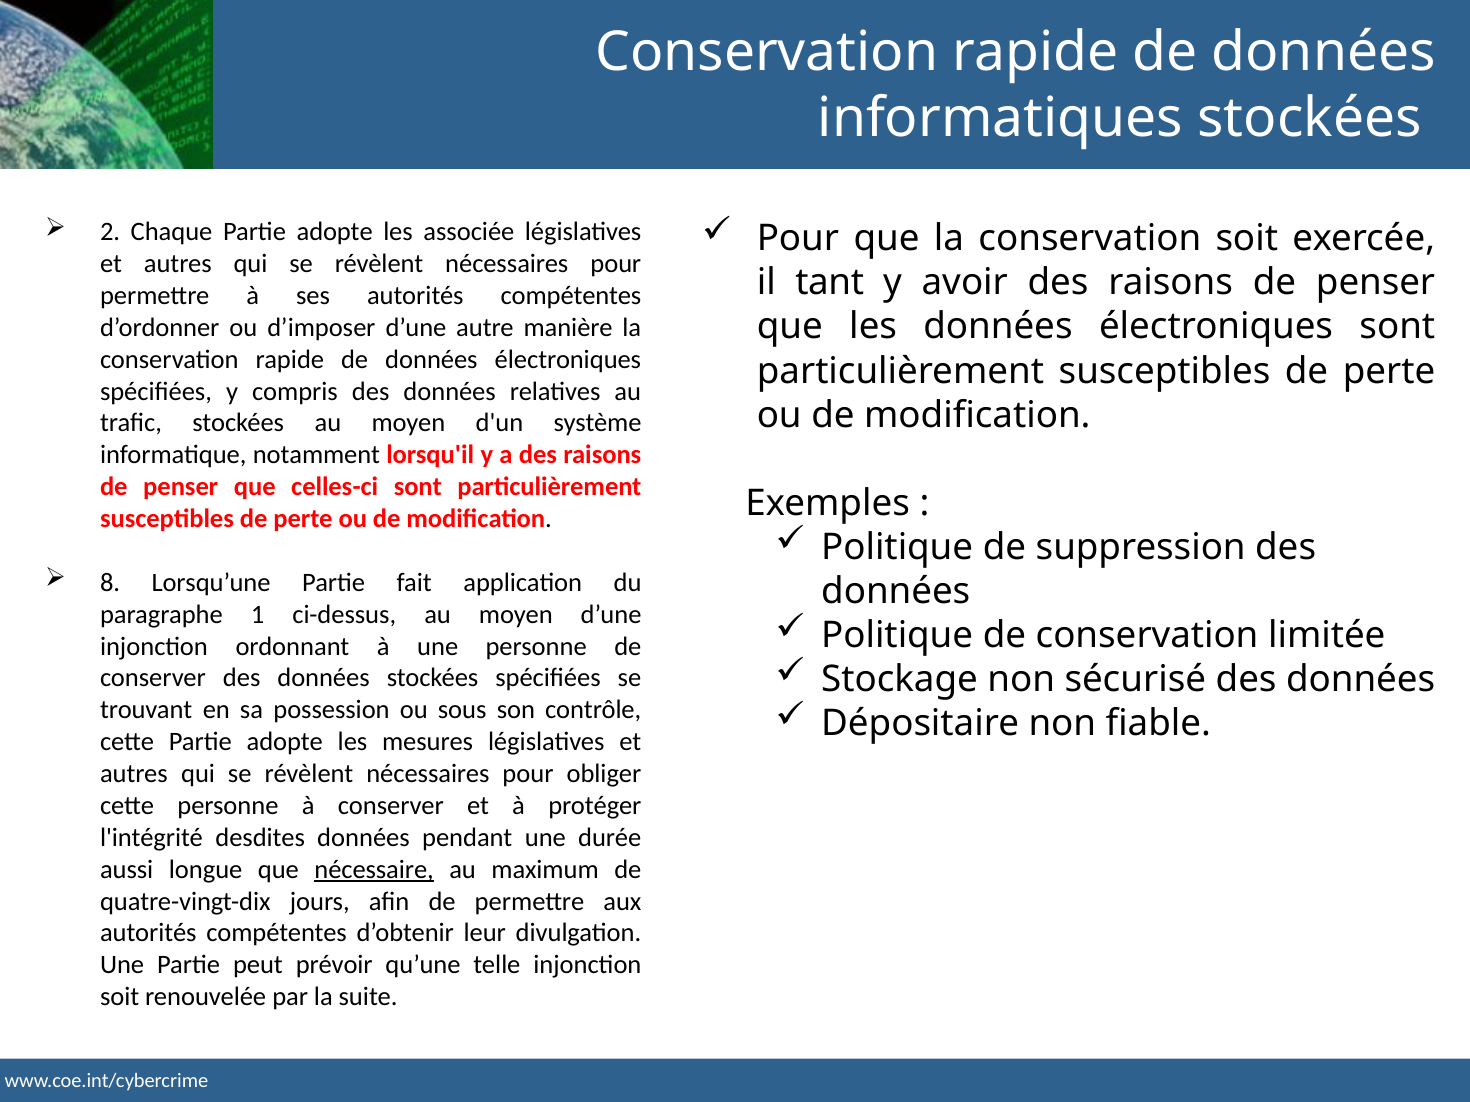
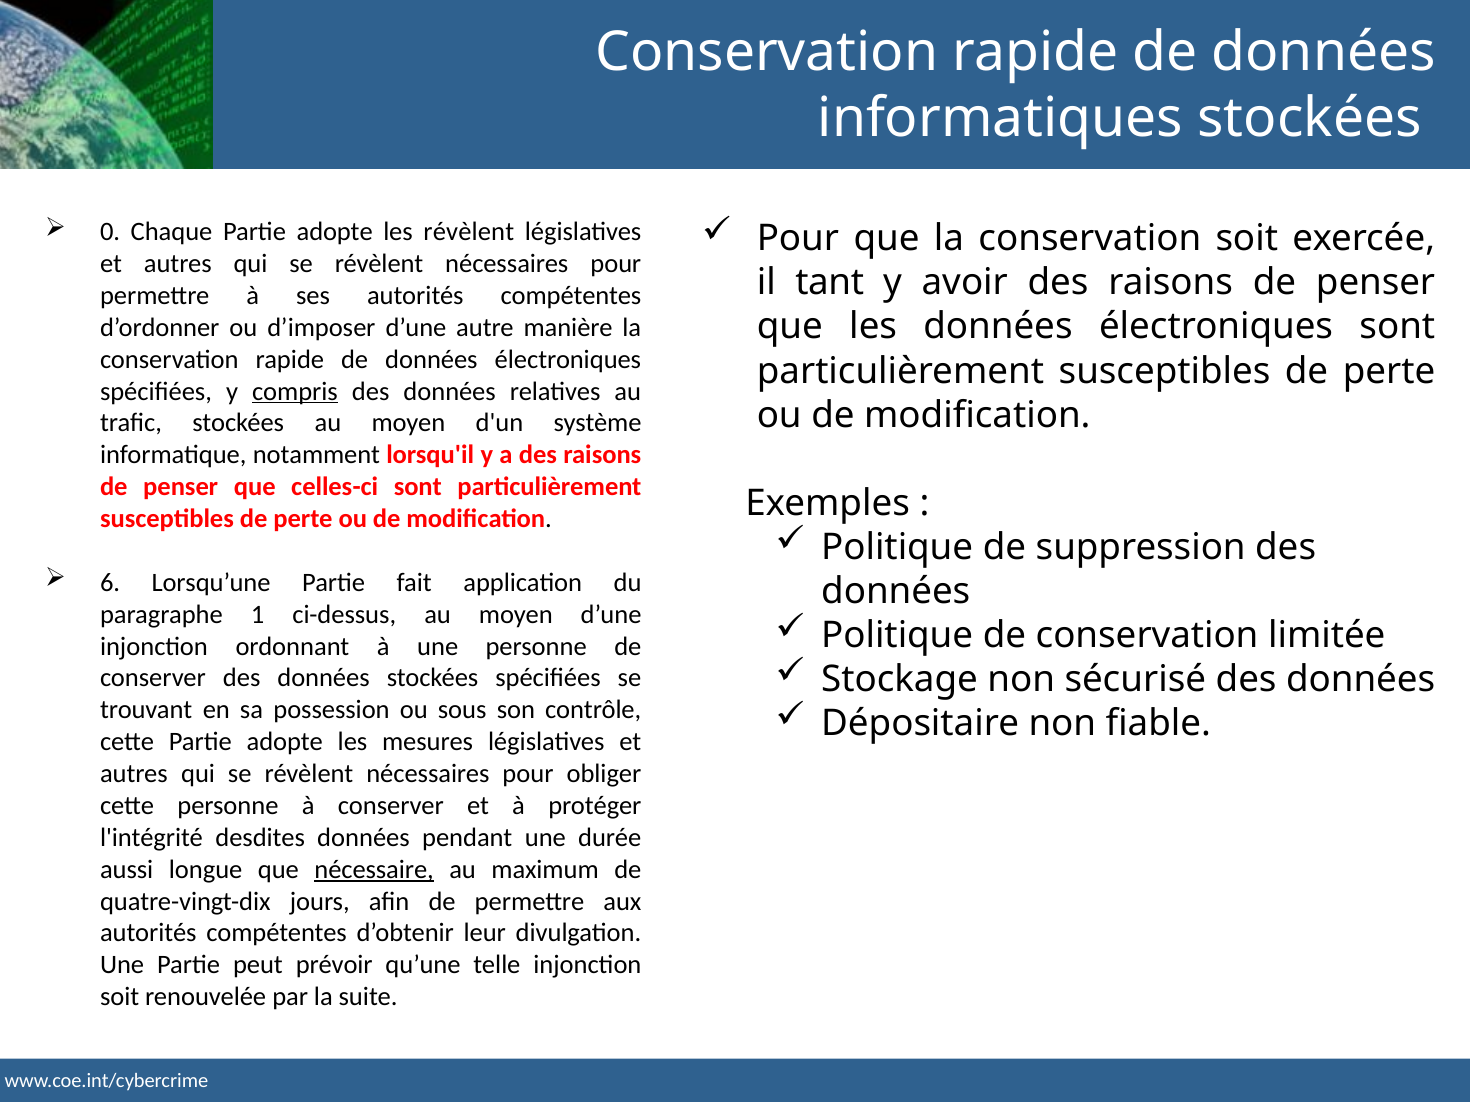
2: 2 -> 0 (110, 232)
les associée: associée -> révèlent (469, 232)
compris underline: none -> present (295, 391)
8: 8 -> 6 (110, 583)
